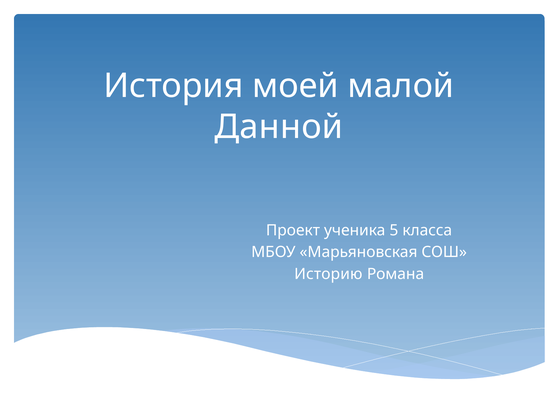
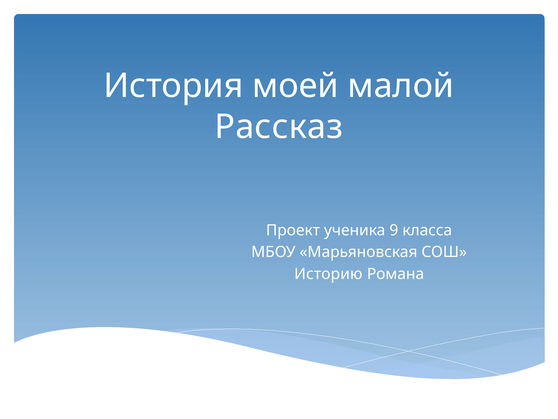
Данной: Данной -> Рассказ (279, 127)
5: 5 -> 9 (394, 230)
